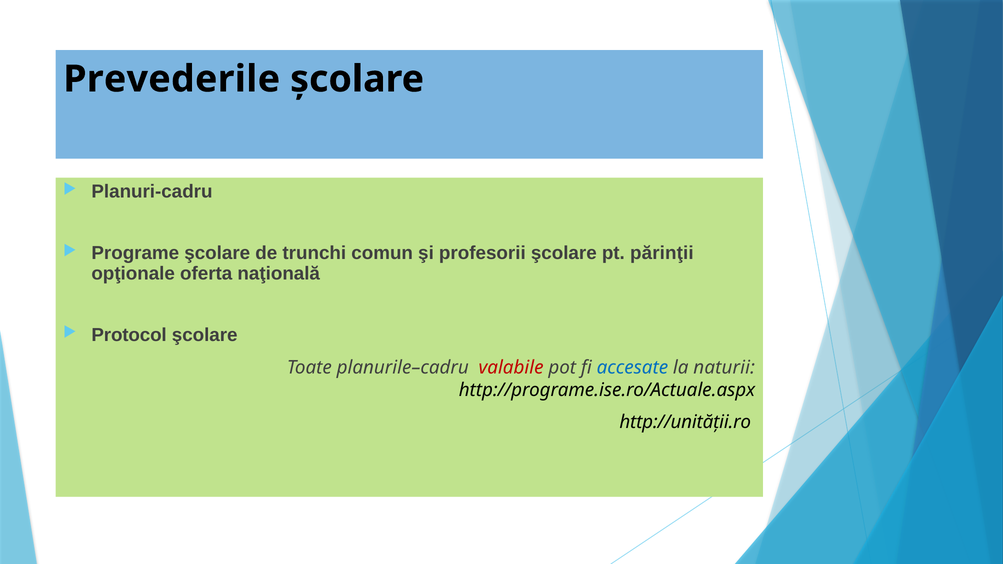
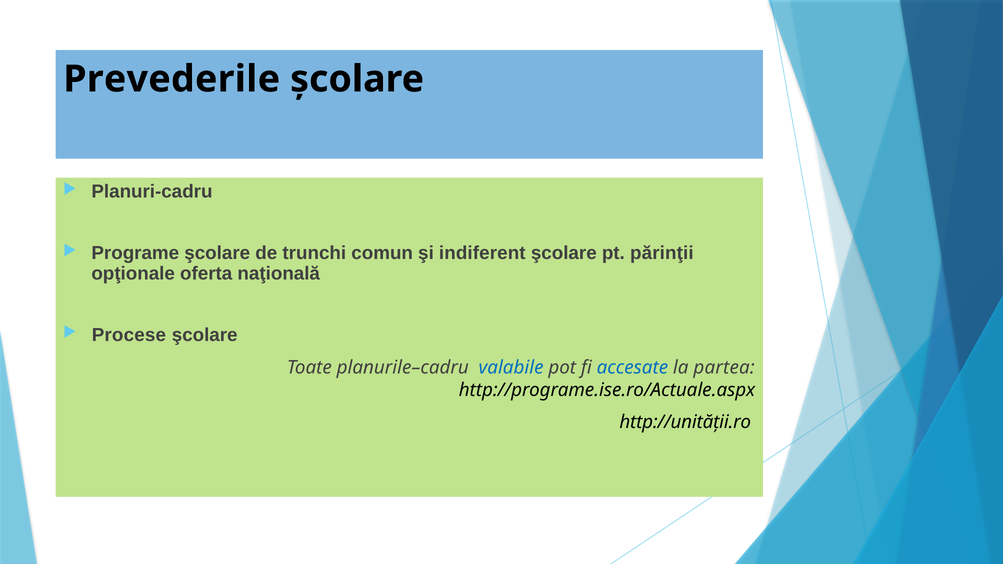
profesorii: profesorii -> indiferent (482, 253)
Protocol: Protocol -> Procese (129, 335)
valabile colour: red -> blue (511, 367)
naturii: naturii -> partea (724, 367)
